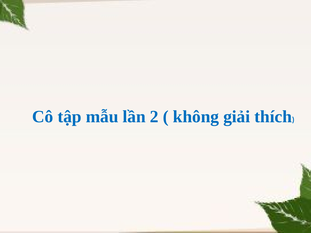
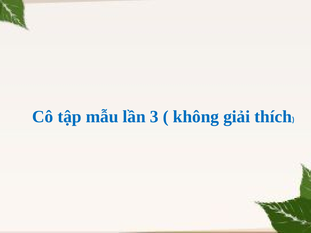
2: 2 -> 3 (154, 117)
